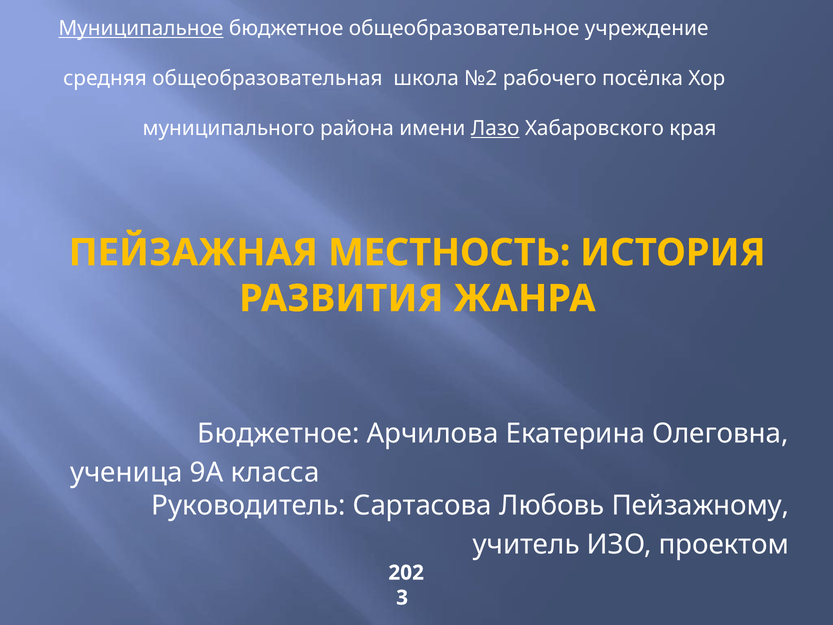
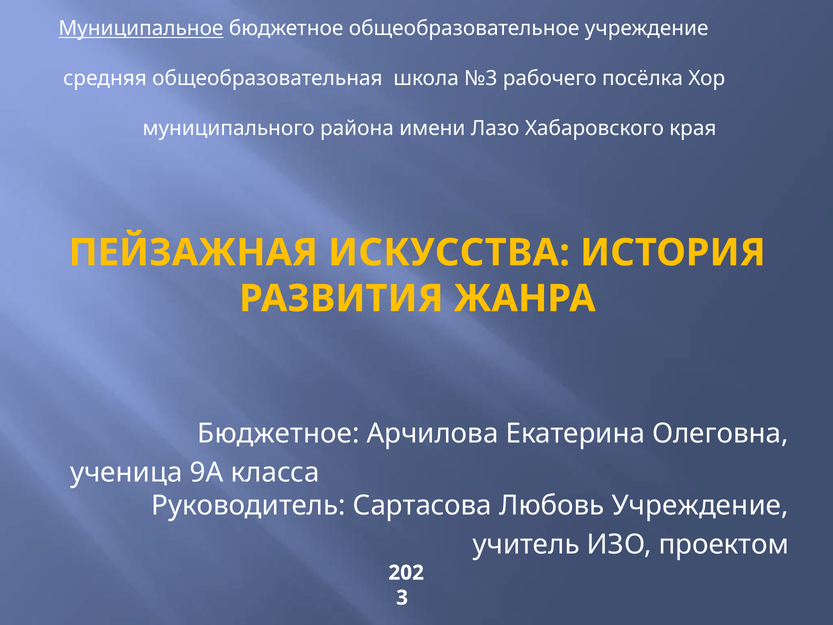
№2: №2 -> №3 (481, 79)
Лазо underline: present -> none (495, 129)
МЕСТНОСТЬ: МЕСТНОСТЬ -> ИСКУССТВА (449, 253)
Любовь Пейзажному: Пейзажному -> Учреждение (700, 506)
